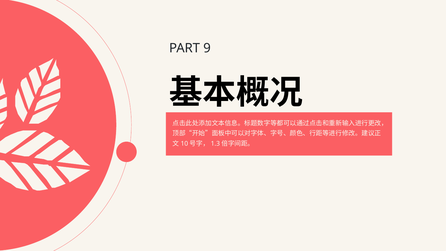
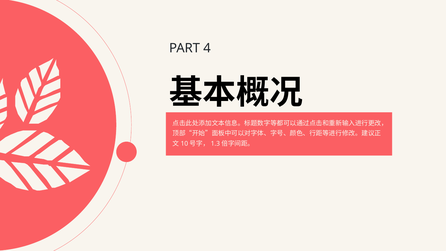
9: 9 -> 4 (207, 48)
